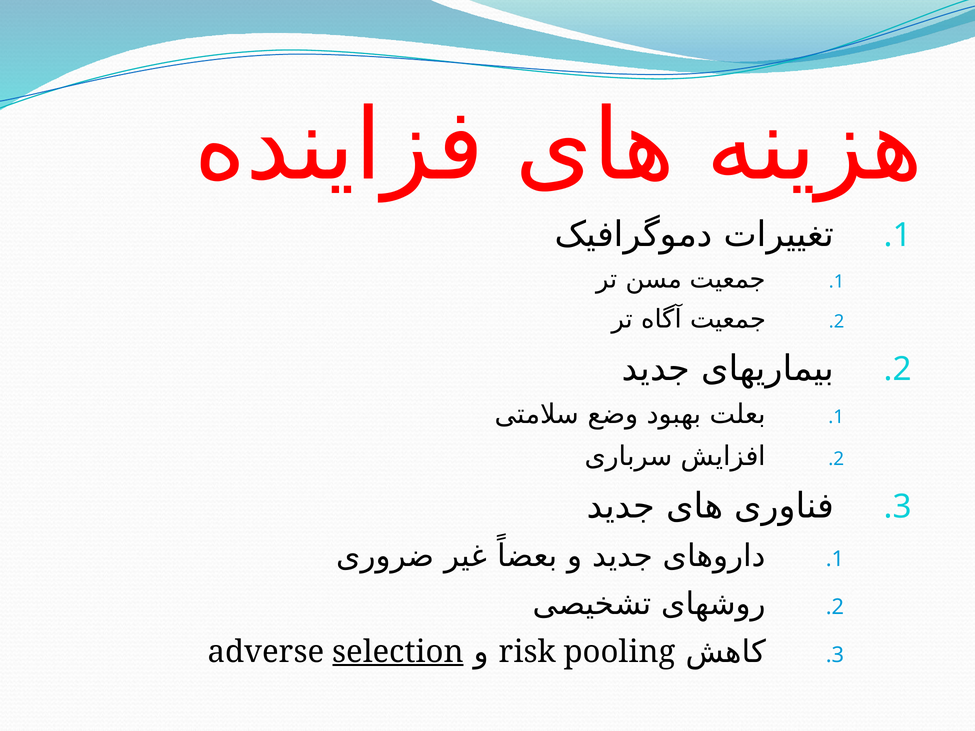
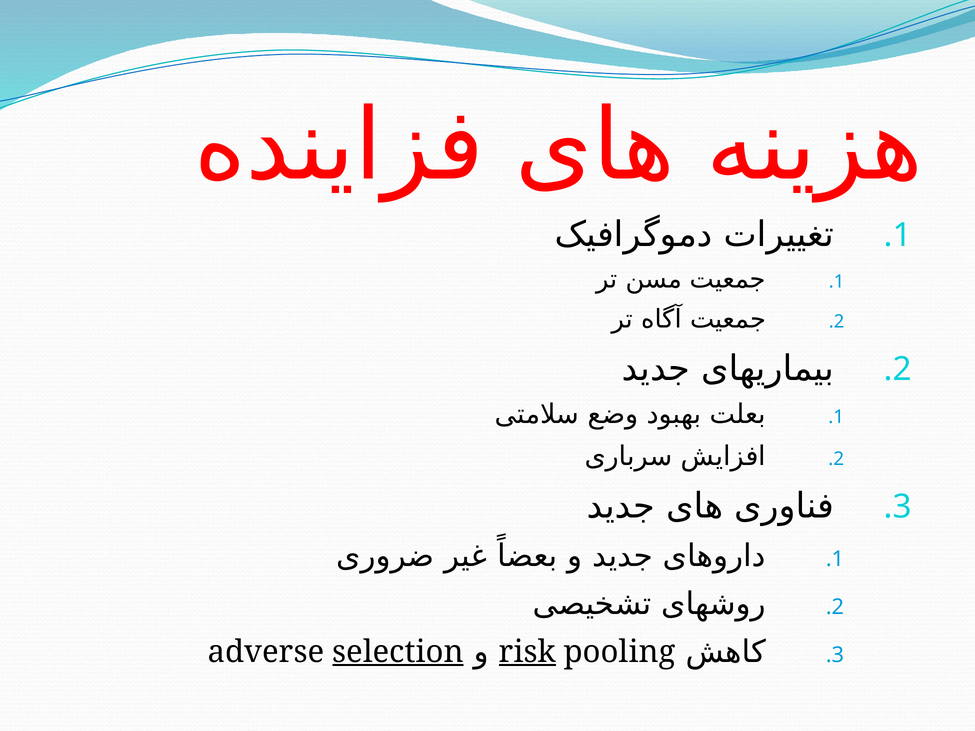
risk underline: none -> present (527, 652)
